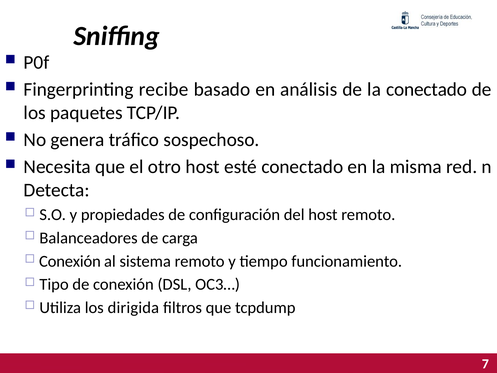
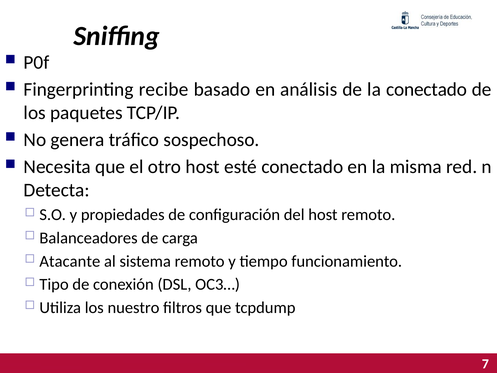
Conexión: Conexión -> Atacante (70, 261)
dirigida: dirigida -> nuestro (133, 307)
